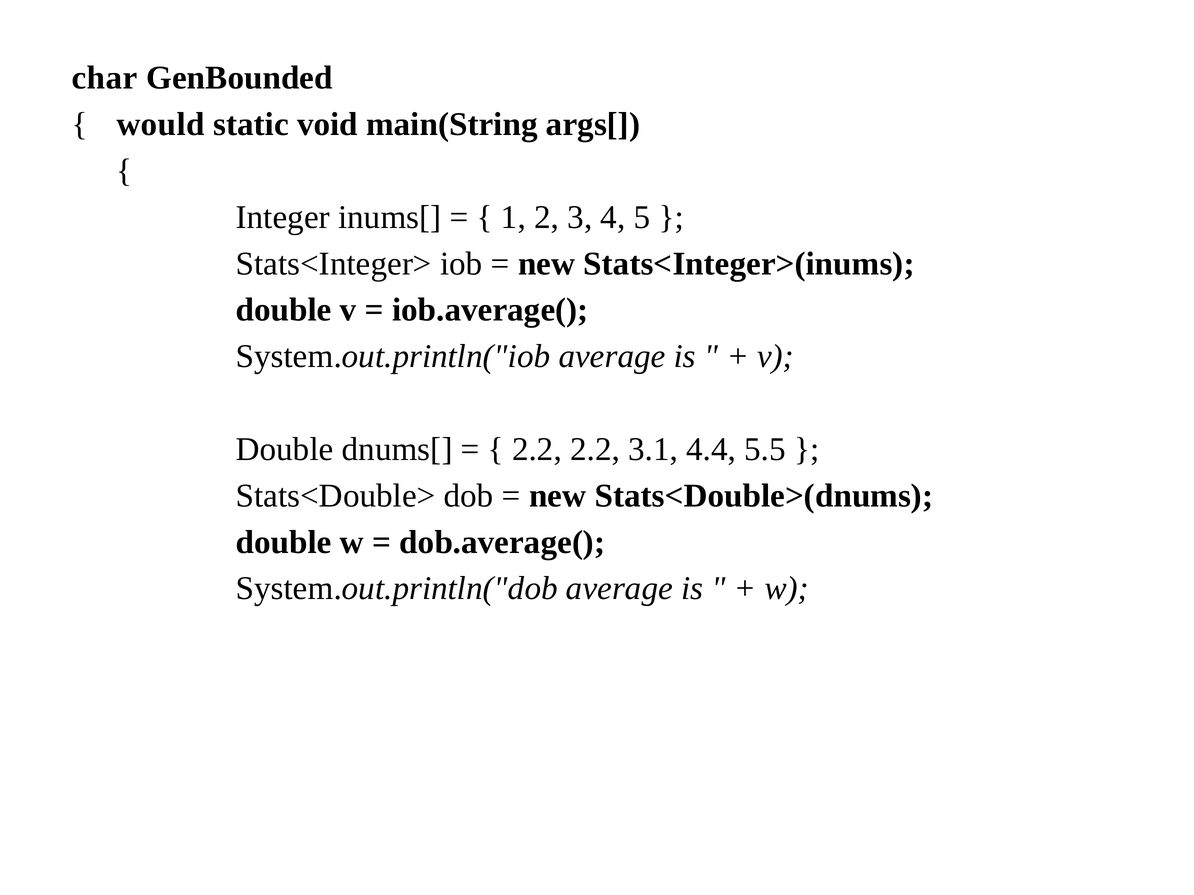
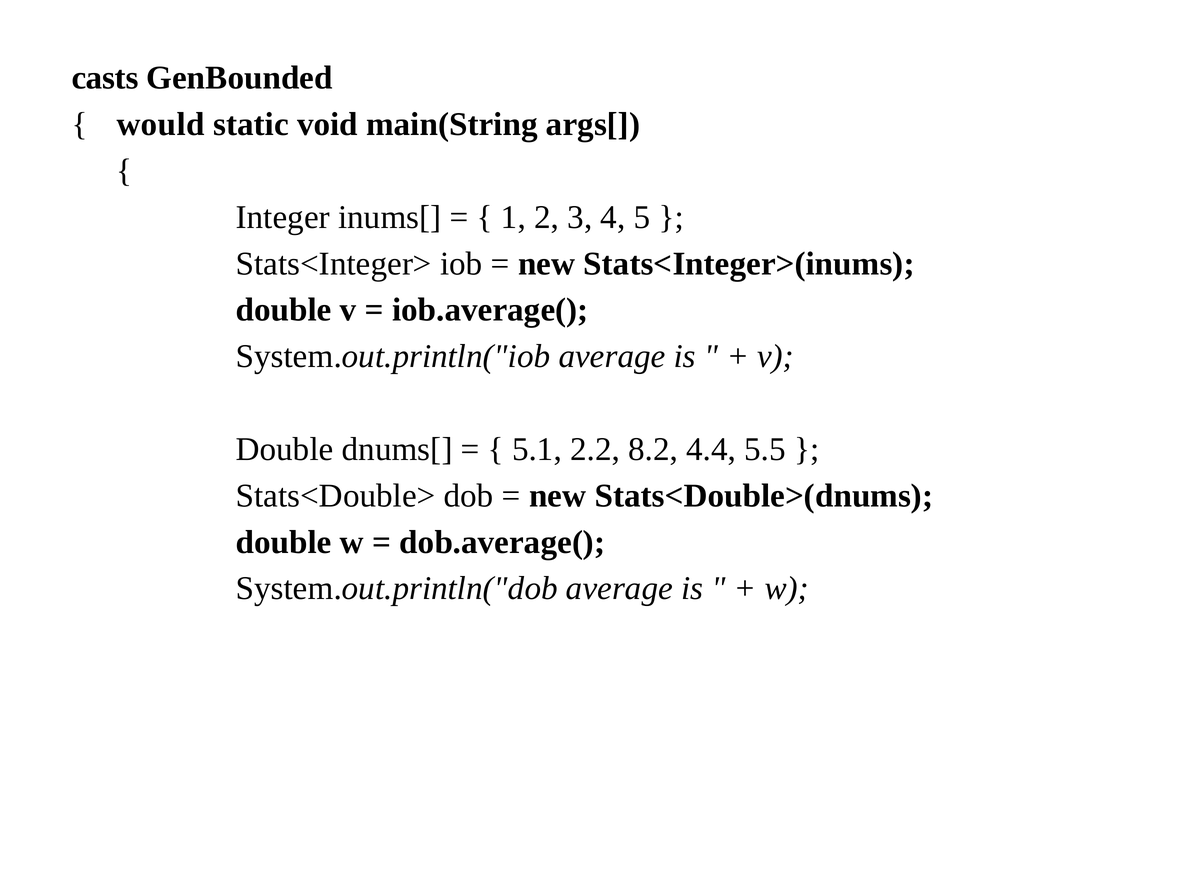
char: char -> casts (105, 78)
2.2: 2.2 -> 5.1 (537, 449)
3.1: 3.1 -> 8.2 (653, 449)
